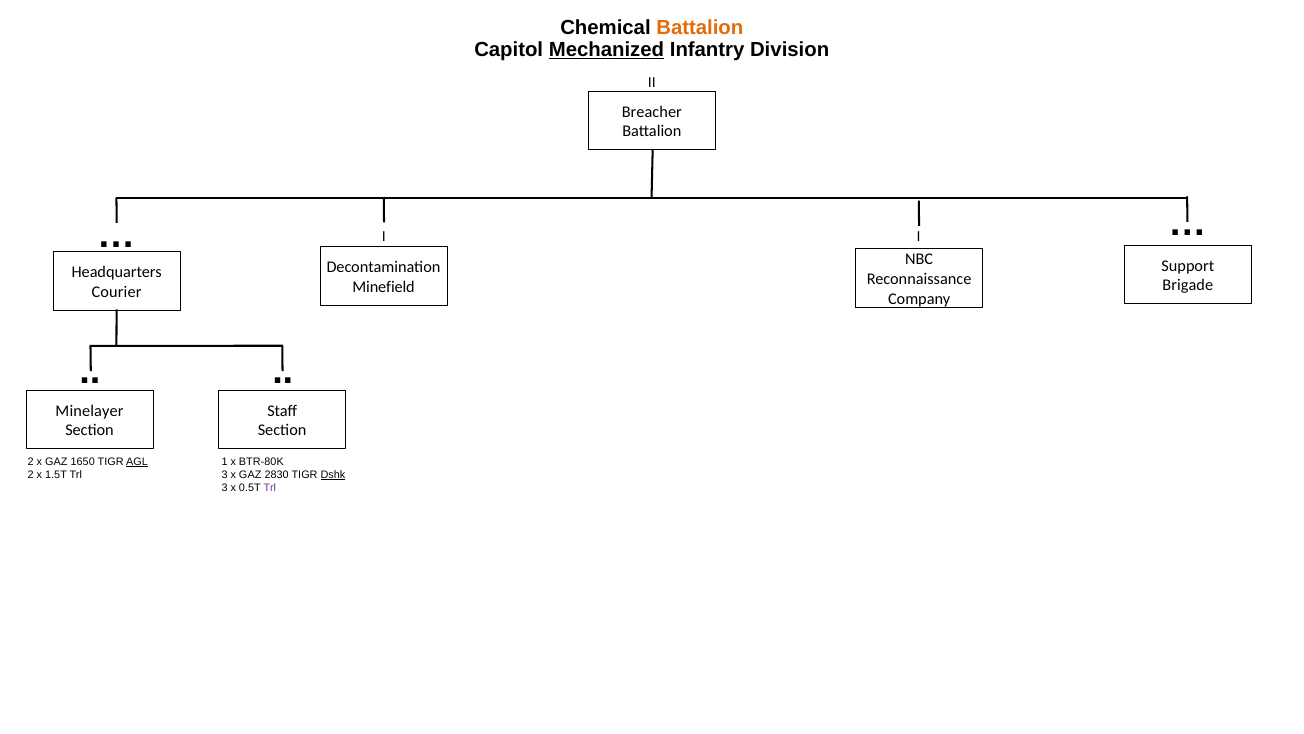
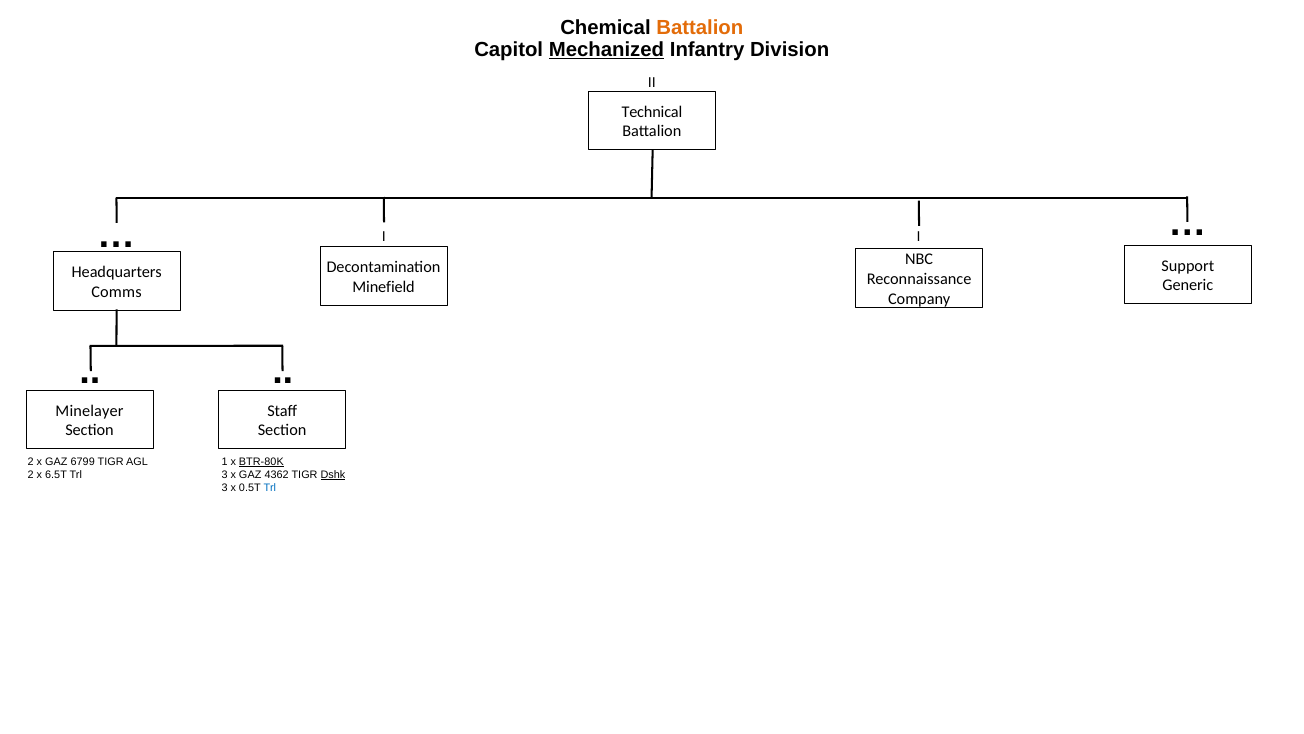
Breacher: Breacher -> Technical (652, 112)
Brigade: Brigade -> Generic (1188, 285)
Courier: Courier -> Comms (117, 292)
1650: 1650 -> 6799 (83, 462)
AGL underline: present -> none (137, 462)
BTR-80K underline: none -> present (261, 462)
1.5T: 1.5T -> 6.5T (56, 475)
2830: 2830 -> 4362 (277, 475)
Trl colour: purple -> blue (270, 488)
